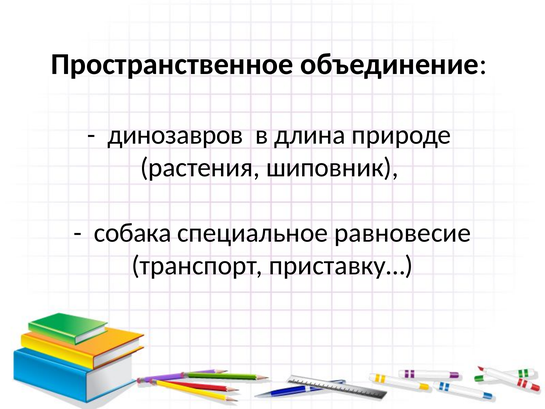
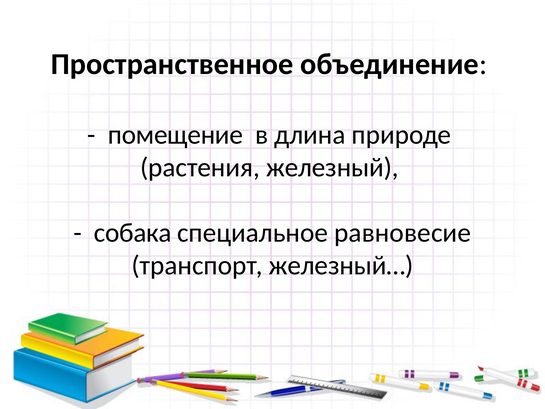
динозавров: динозавров -> помещение (175, 135)
шиповник: шиповник -> железный (332, 167)
приставку…: приставку… -> железный… (341, 266)
